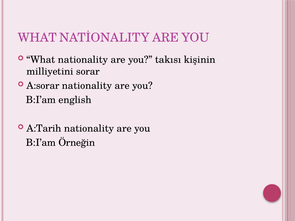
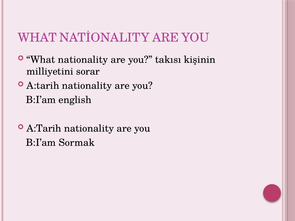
A:sorar: A:sorar -> A:tarih (43, 86)
Örneğin: Örneğin -> Sormak (77, 143)
